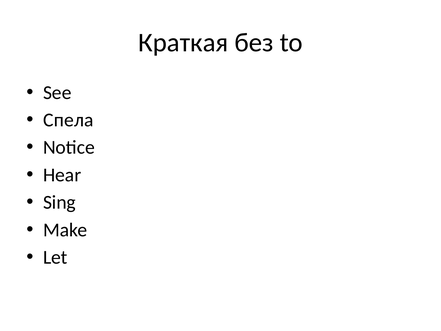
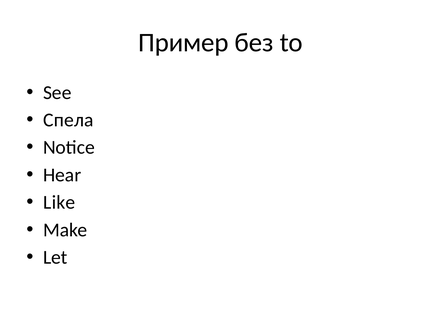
Краткая: Краткая -> Пример (183, 43)
Sing: Sing -> Like (59, 202)
